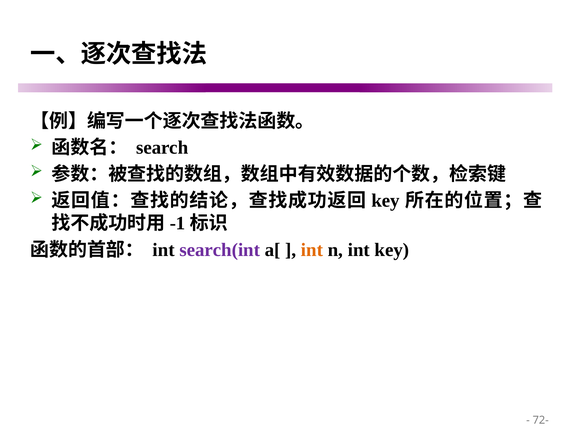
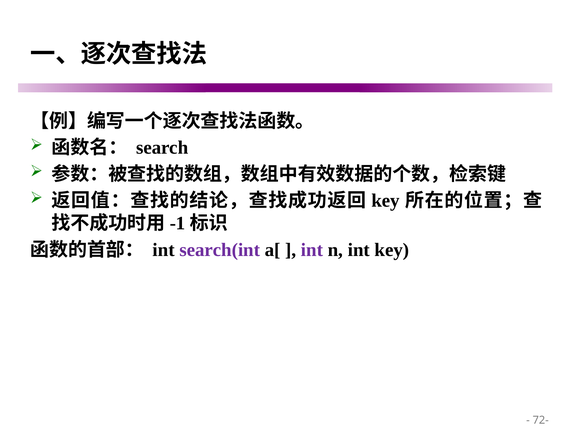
int colour: orange -> purple (312, 250)
